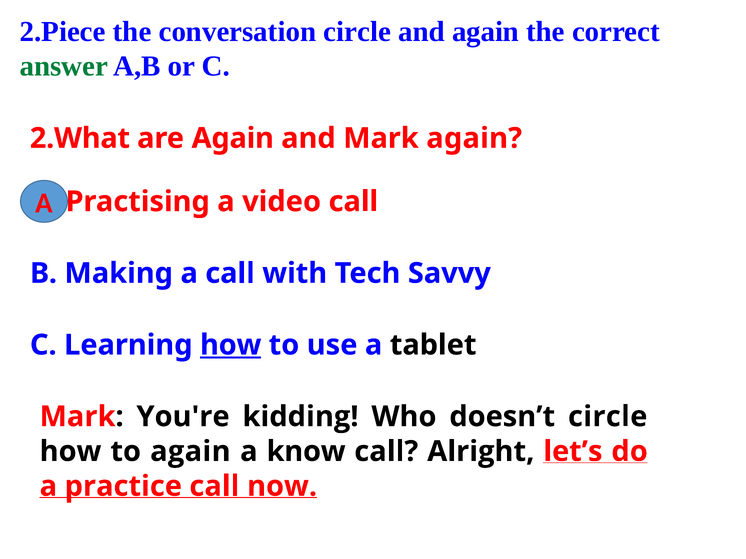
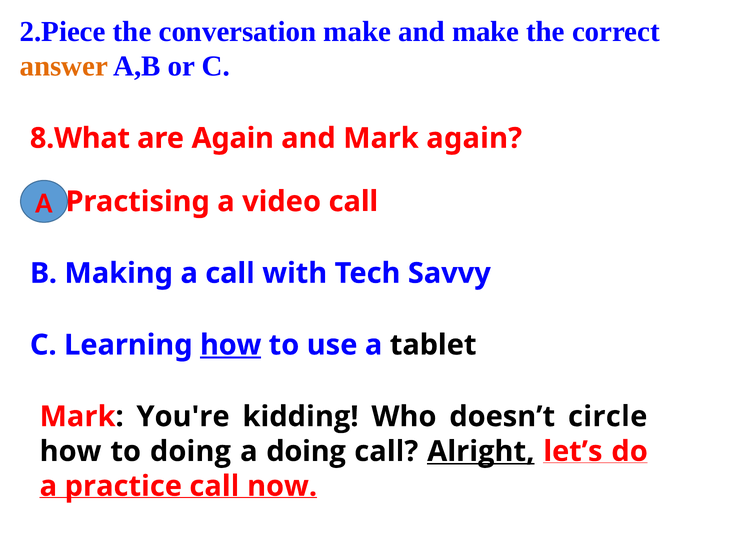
conversation circle: circle -> make (357, 32)
and again: again -> make (486, 32)
answer colour: green -> orange (64, 66)
2.What: 2.What -> 8.What (80, 138)
to again: again -> doing (190, 452)
a know: know -> doing (306, 452)
Alright underline: none -> present (481, 452)
